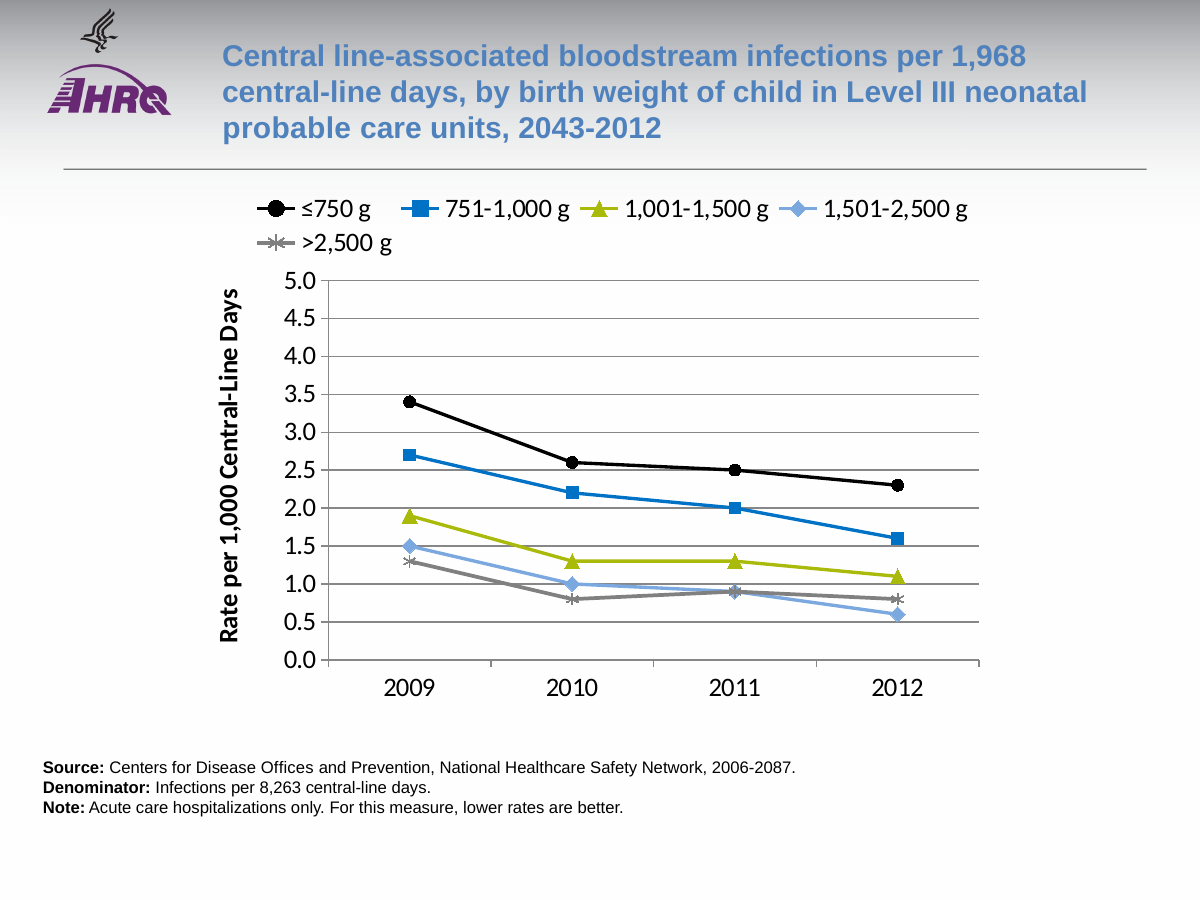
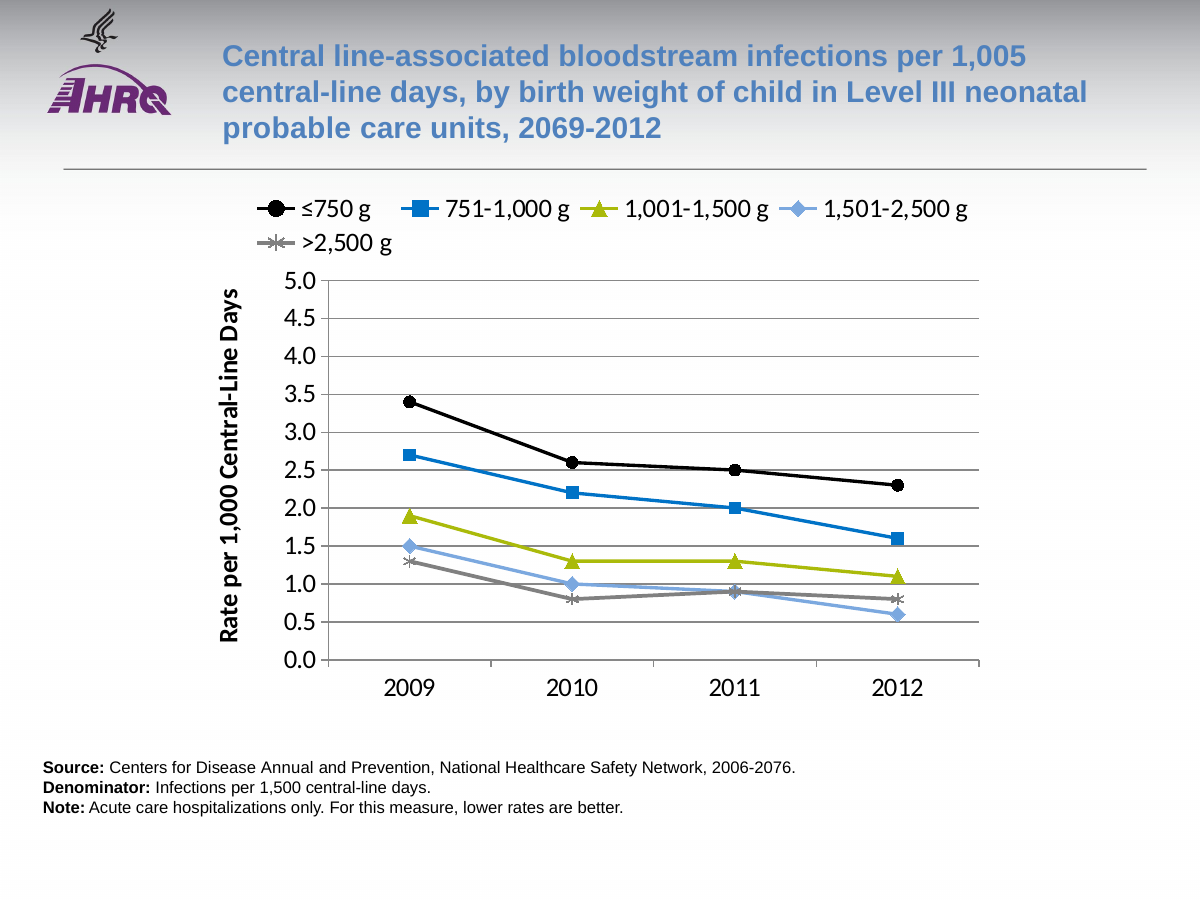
1,968: 1,968 -> 1,005 (989, 56)
2043-2012: 2043-2012 -> 2069-2012 (590, 128)
Offices: Offices -> Annual (287, 768)
2006-2087: 2006-2087 -> 2006-2076 (754, 768)
8,263: 8,263 -> 1,500 (280, 788)
